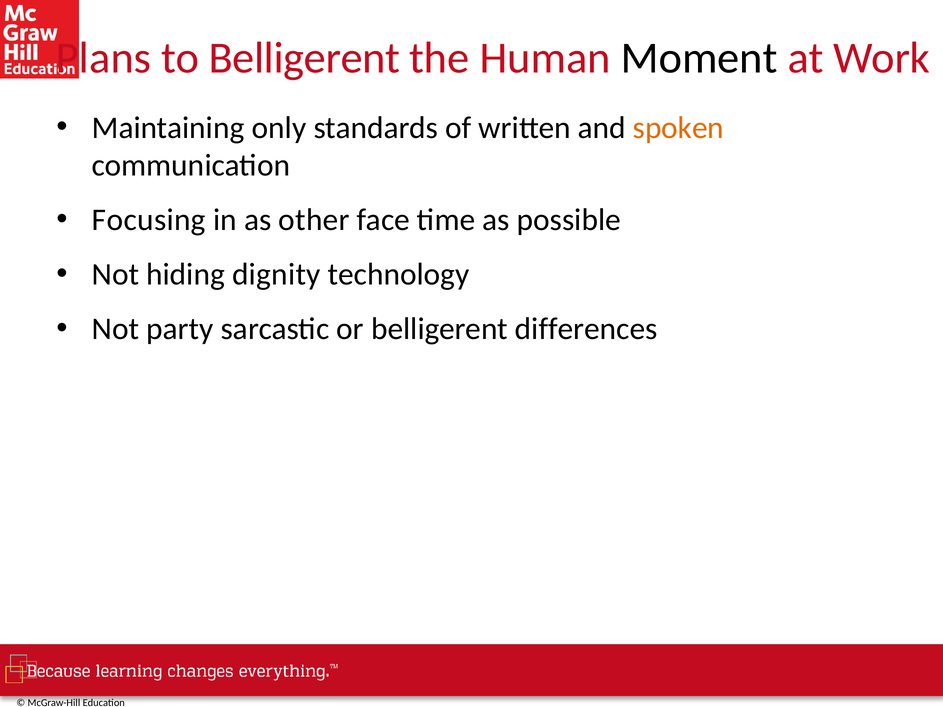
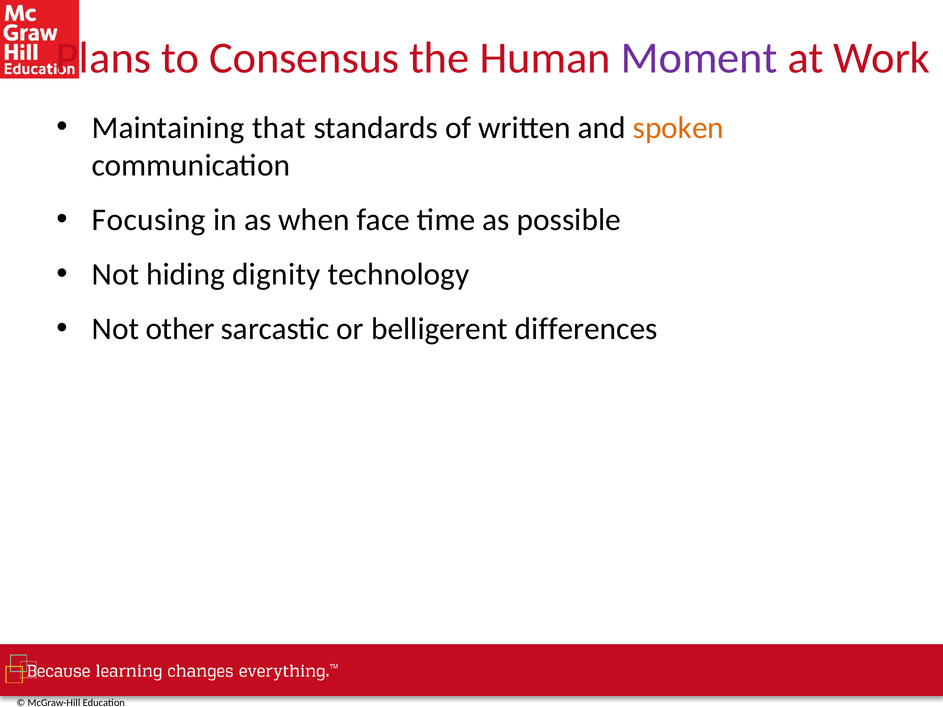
to Belligerent: Belligerent -> Consensus (304, 58)
Moment colour: black -> purple (699, 58)
only: only -> that (279, 128)
other: other -> when (314, 220)
party: party -> other (180, 329)
